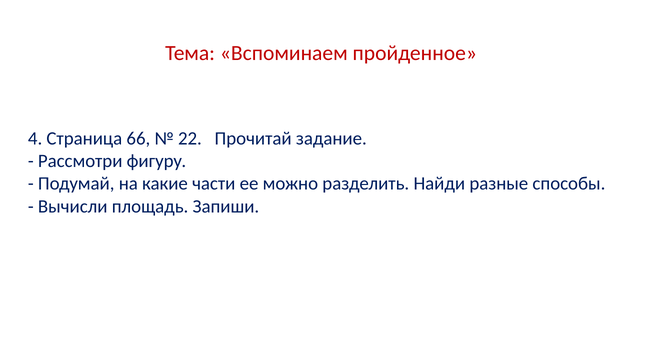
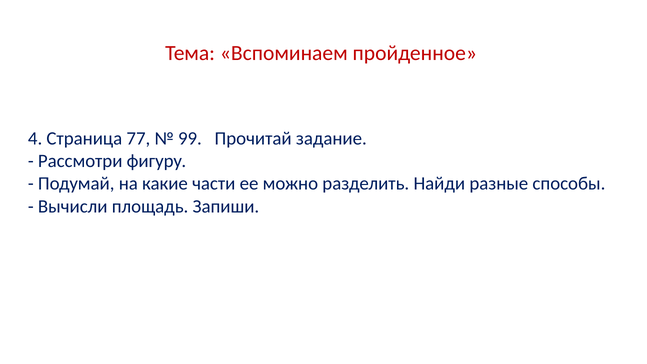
66: 66 -> 77 (138, 138)
22: 22 -> 99 (190, 138)
